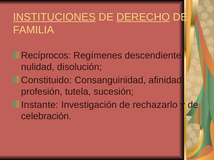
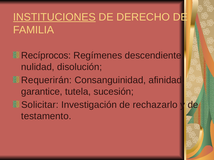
DERECHO underline: present -> none (143, 17)
Constituido: Constituido -> Requerirán (46, 80)
profesión: profesión -> garantice (42, 92)
Instante: Instante -> Solicitar (40, 105)
celebración: celebración -> testamento (46, 117)
